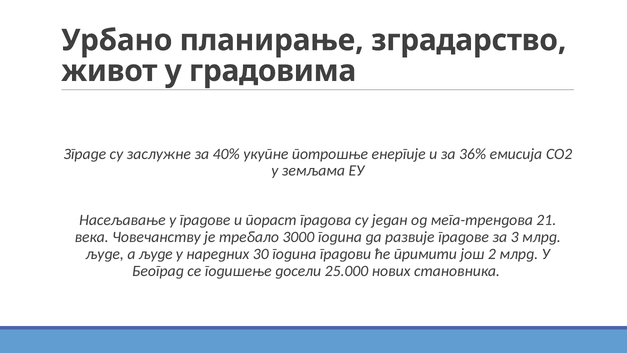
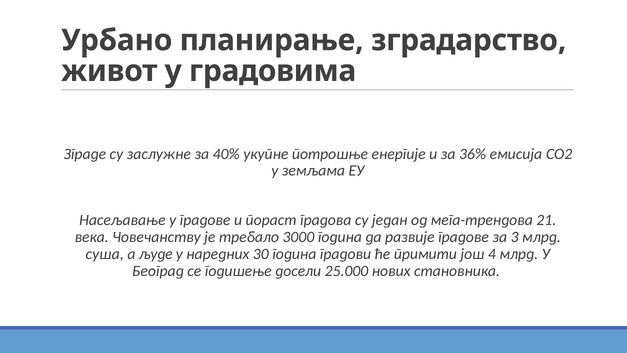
људе: људе -> суша (105, 254)
2: 2 -> 4 (492, 254)
